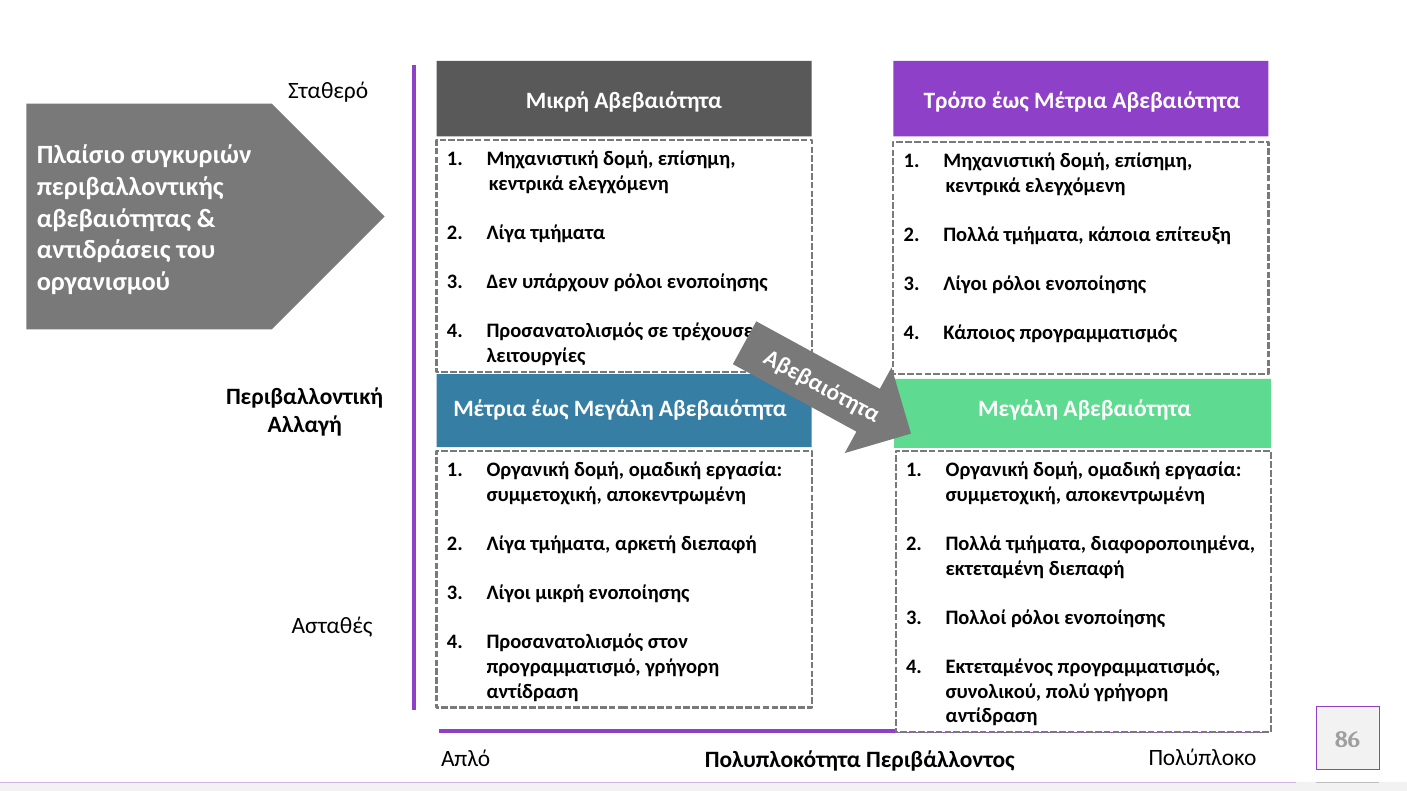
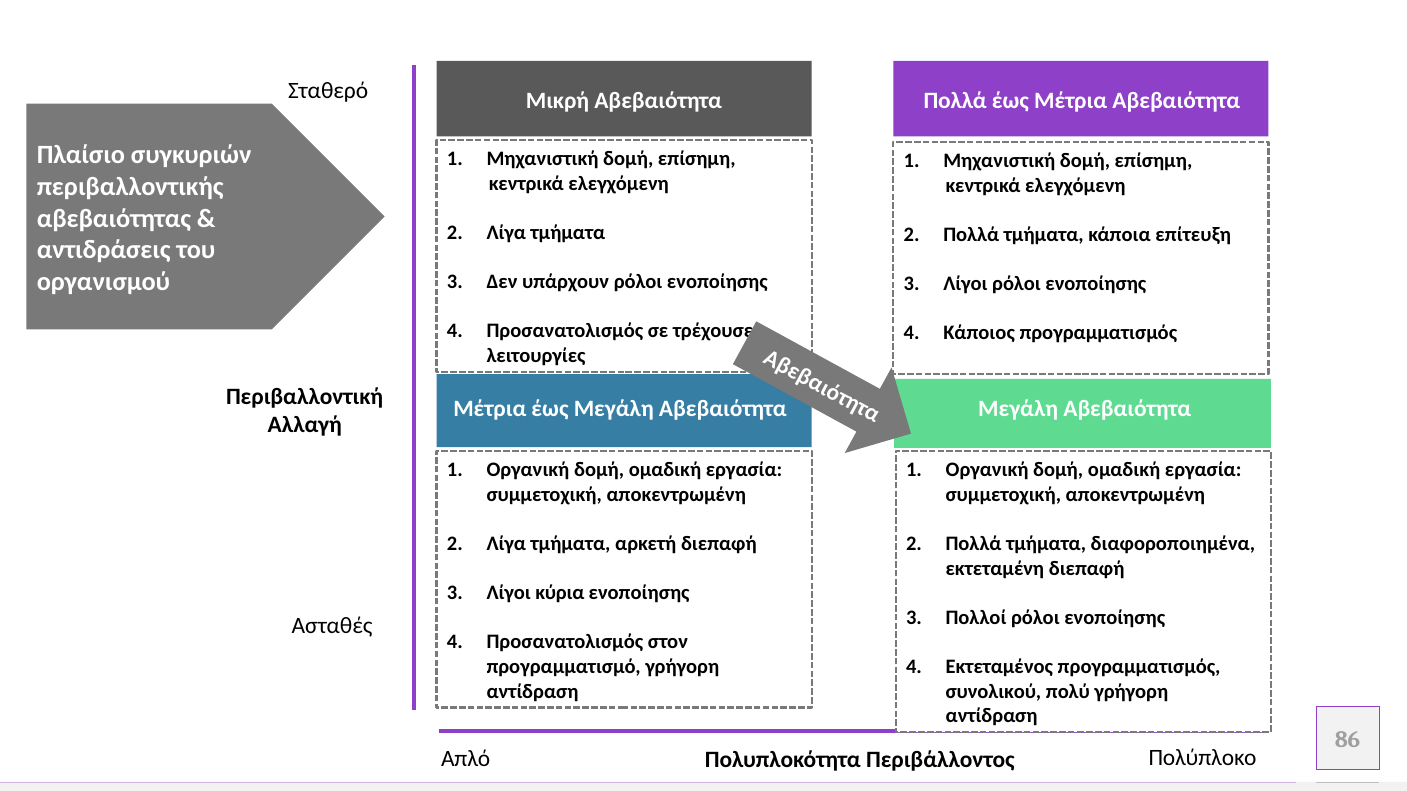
Αβεβαιότητα Τρόπο: Τρόπο -> Πολλά (955, 101)
Λίγοι μικρή: μικρή -> κύρια (560, 593)
